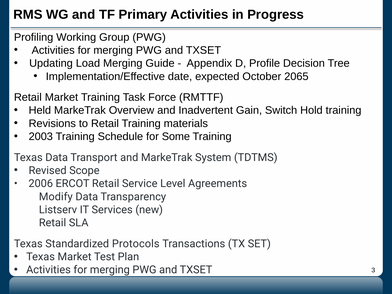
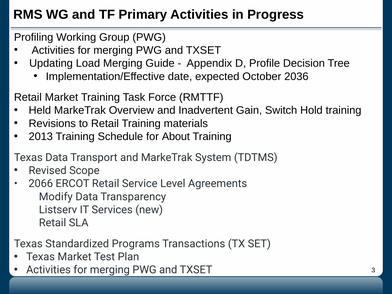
2065: 2065 -> 2036 (296, 76)
2003: 2003 -> 2013 (41, 137)
Some: Some -> About (176, 137)
2006: 2006 -> 2066 (41, 184)
Protocols: Protocols -> Programs (136, 244)
